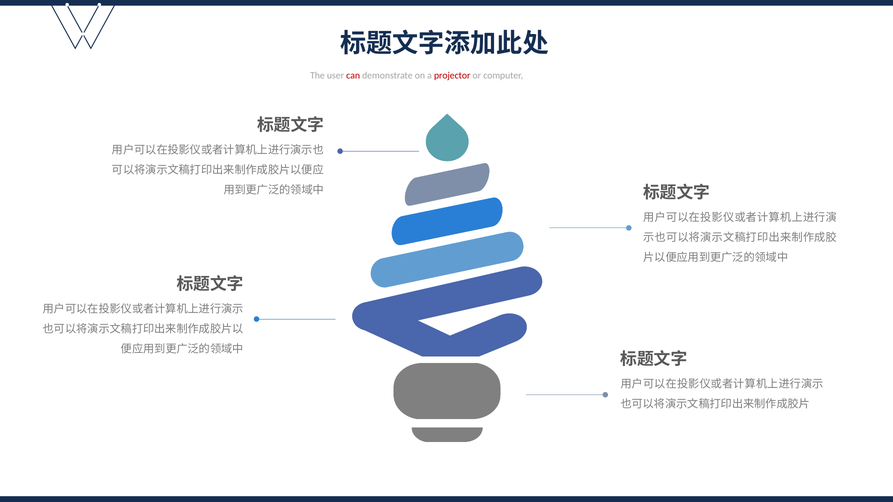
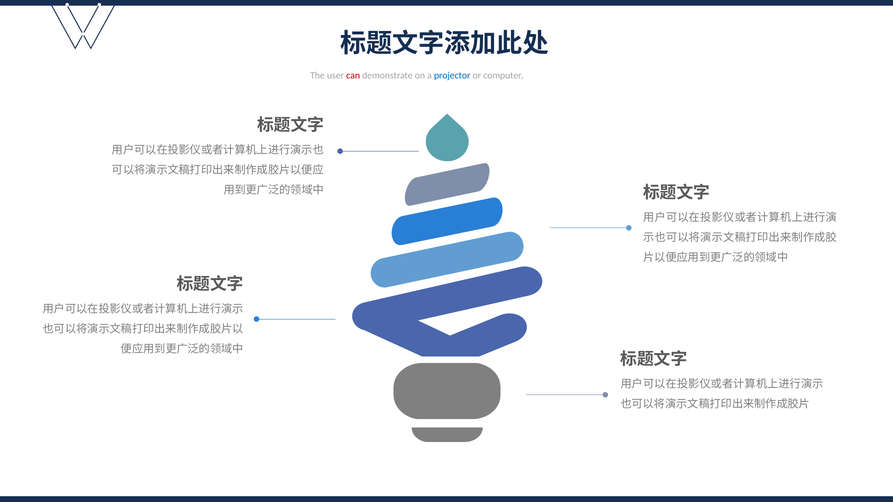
projector colour: red -> blue (452, 76)
